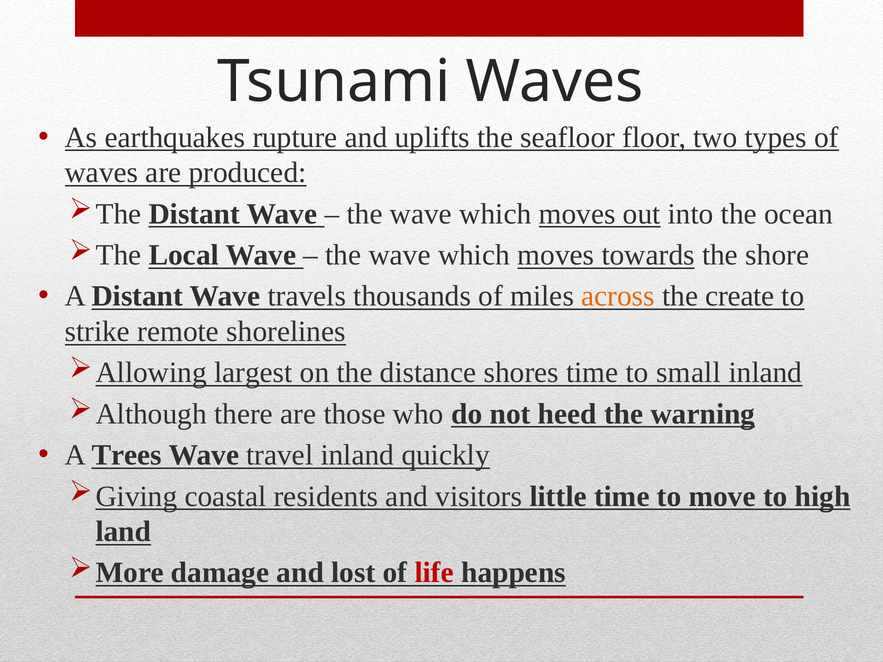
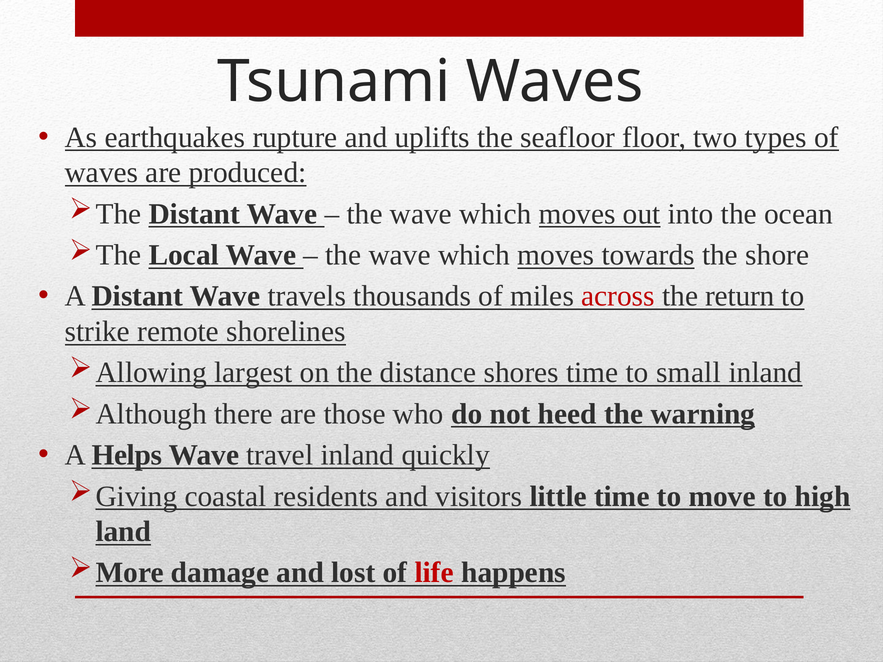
across colour: orange -> red (618, 296)
create: create -> return (740, 296)
Trees: Trees -> Helps (127, 455)
